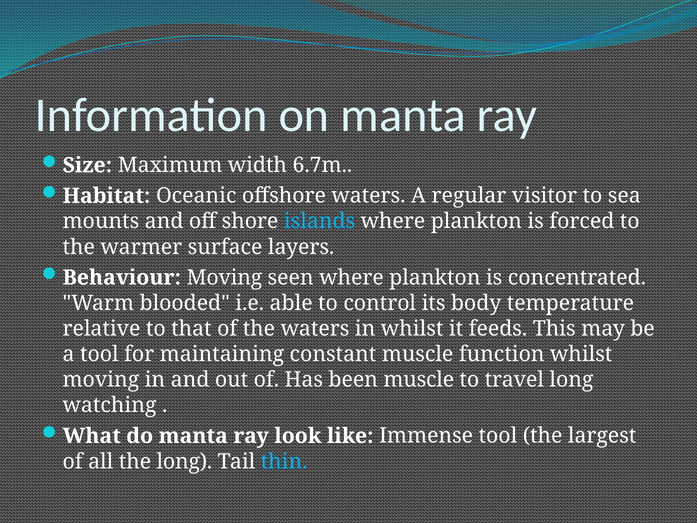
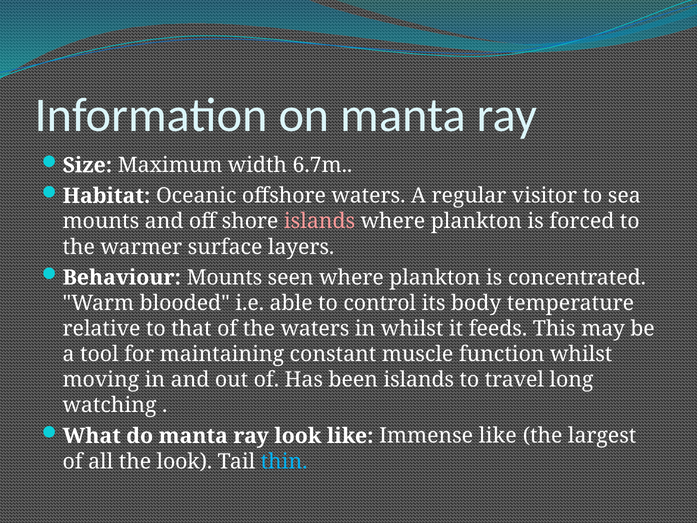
islands colour: light blue -> pink (320, 221)
Behaviour Moving: Moving -> Mounts (224, 277)
been muscle: muscle -> islands (419, 380)
Immense tool: tool -> like (498, 436)
the long: long -> look (184, 461)
